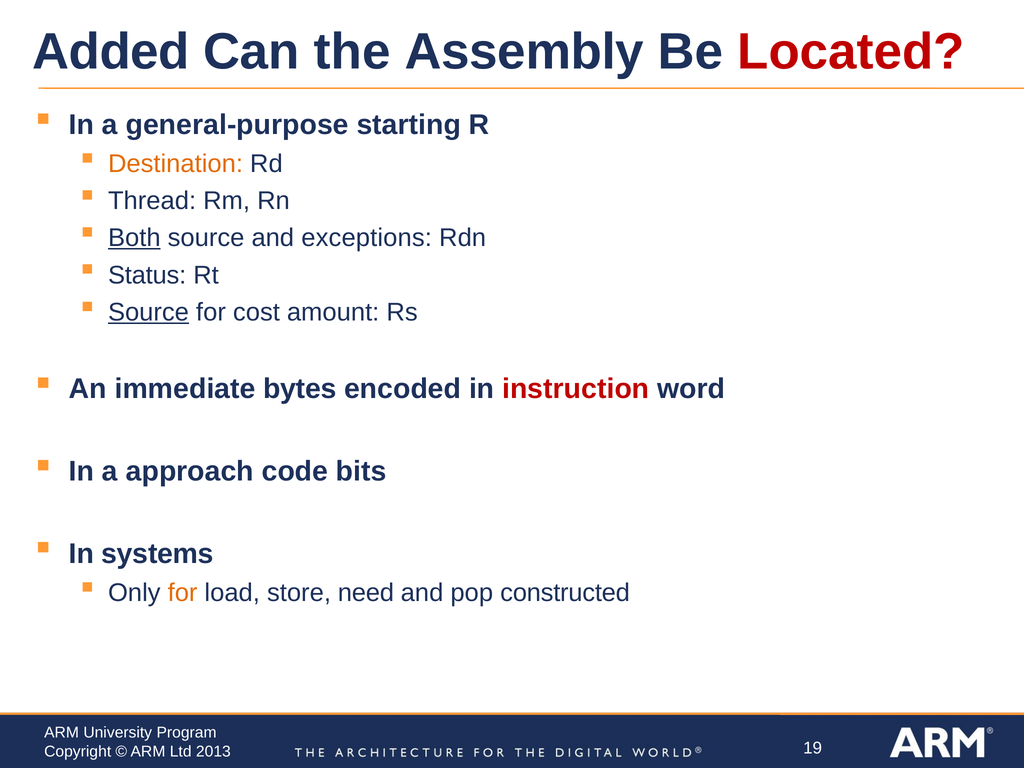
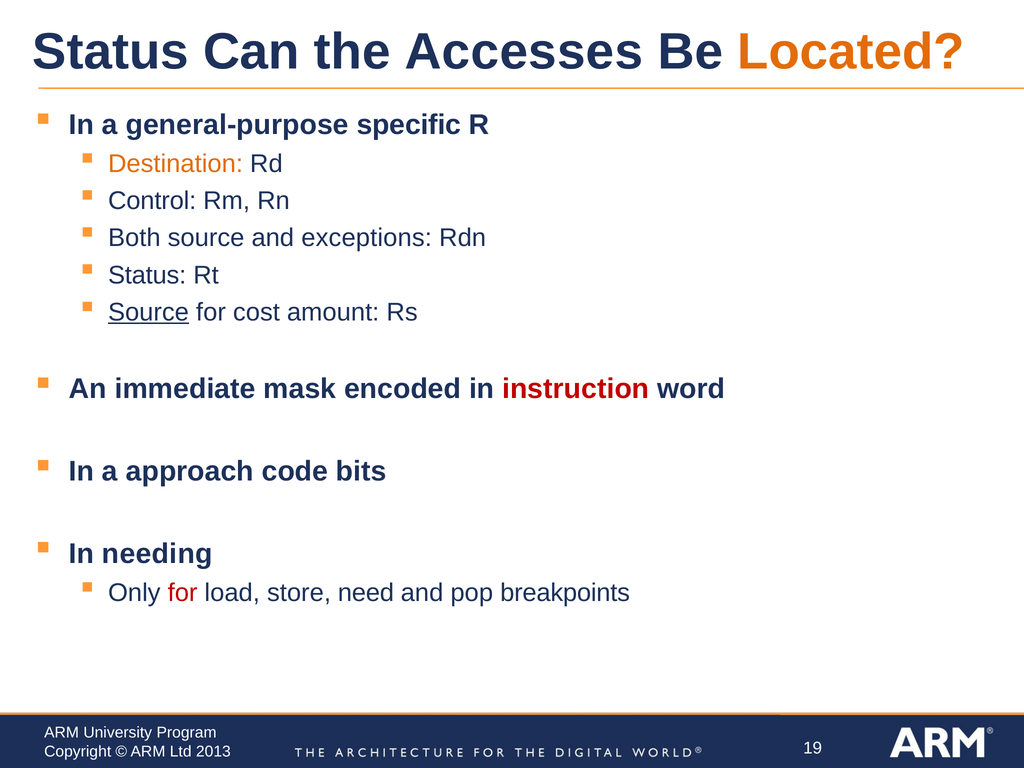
Added: Added -> Status (111, 52)
Assembly: Assembly -> Accesses (524, 52)
Located colour: red -> orange (851, 52)
starting: starting -> specific (409, 125)
Thread: Thread -> Control (152, 201)
Both underline: present -> none (134, 238)
bytes: bytes -> mask (300, 389)
systems: systems -> needing (157, 554)
for colour: orange -> red (183, 593)
constructed: constructed -> breakpoints (565, 593)
